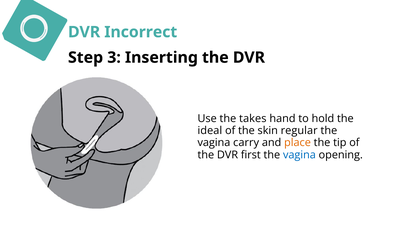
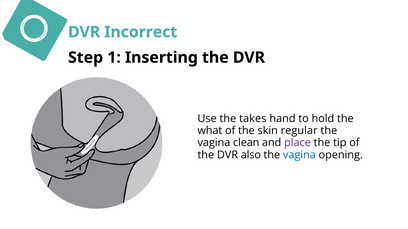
3: 3 -> 1 (114, 58)
ideal: ideal -> what (210, 131)
carry: carry -> clean (246, 143)
place colour: orange -> purple (298, 143)
first: first -> also (251, 155)
